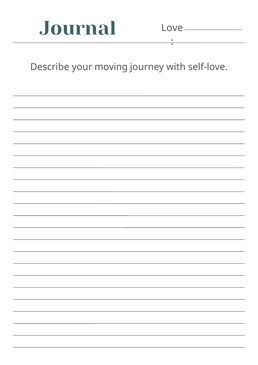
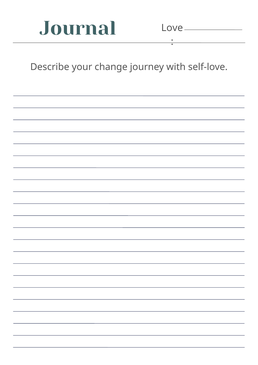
moving: moving -> change (111, 67)
